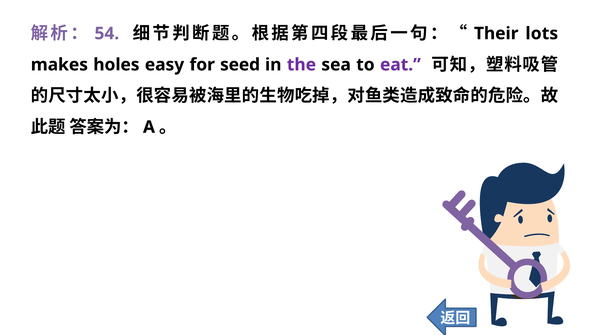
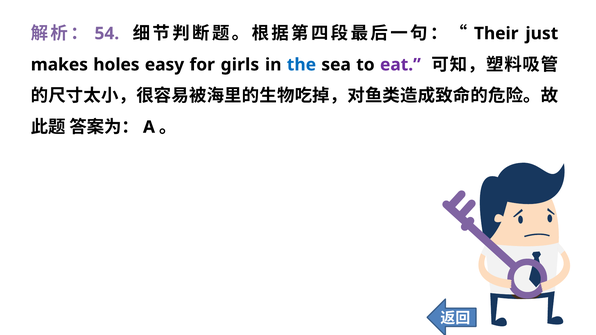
lots: lots -> just (542, 34)
seed: seed -> girls (240, 65)
the colour: purple -> blue (301, 65)
